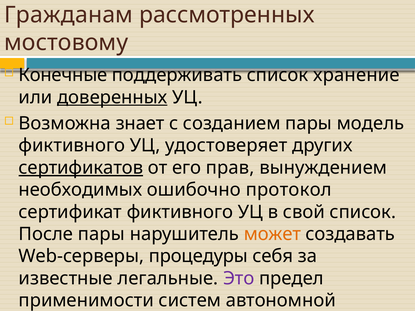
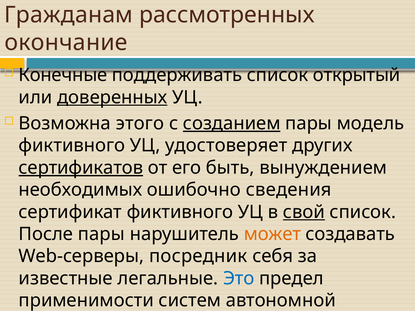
мостовому: мостовому -> окончание (66, 43)
хранение: хранение -> открытый (357, 75)
знает: знает -> этого (140, 124)
созданием underline: none -> present (232, 124)
прав: прав -> быть (230, 168)
протокол: протокол -> сведения (289, 190)
свой underline: none -> present (304, 212)
процедуры: процедуры -> посредник (198, 256)
Это colour: purple -> blue (239, 279)
